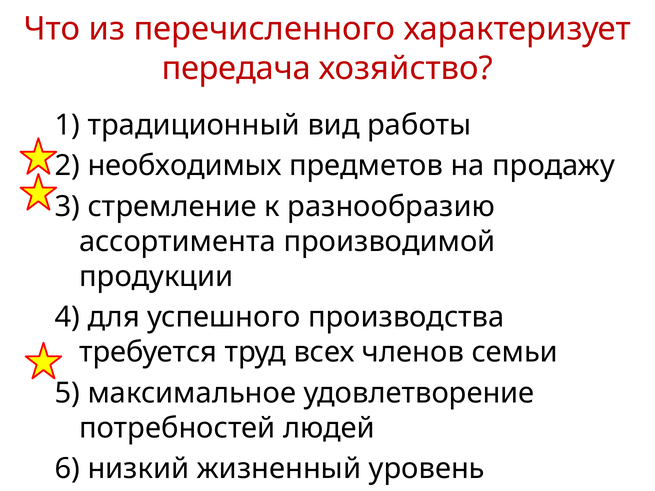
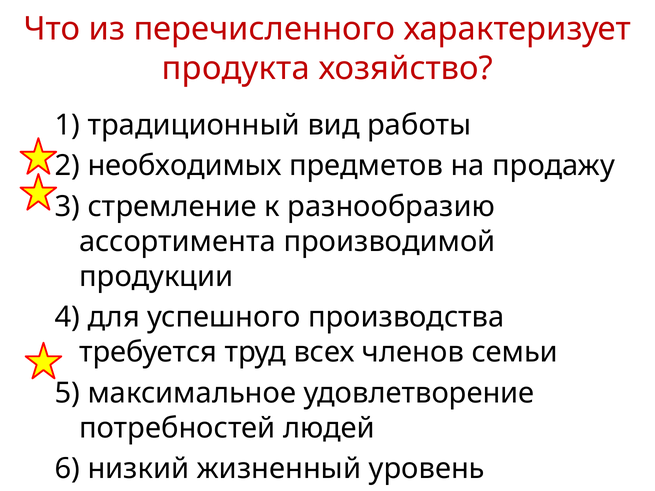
передача: передача -> продукта (236, 68)
